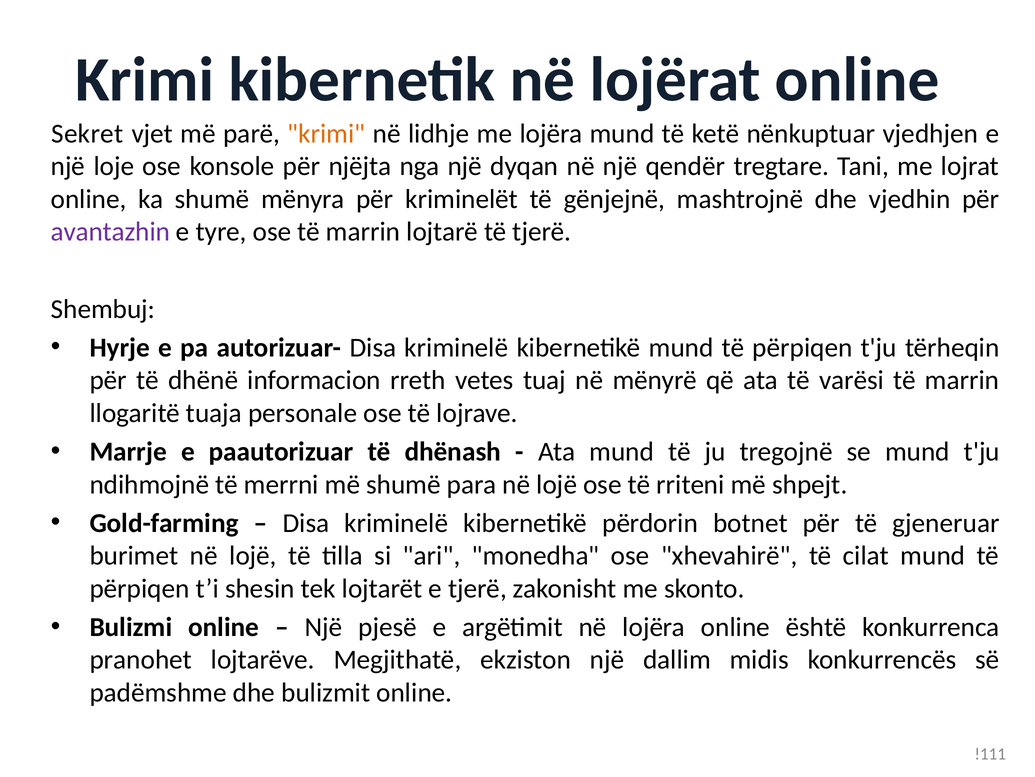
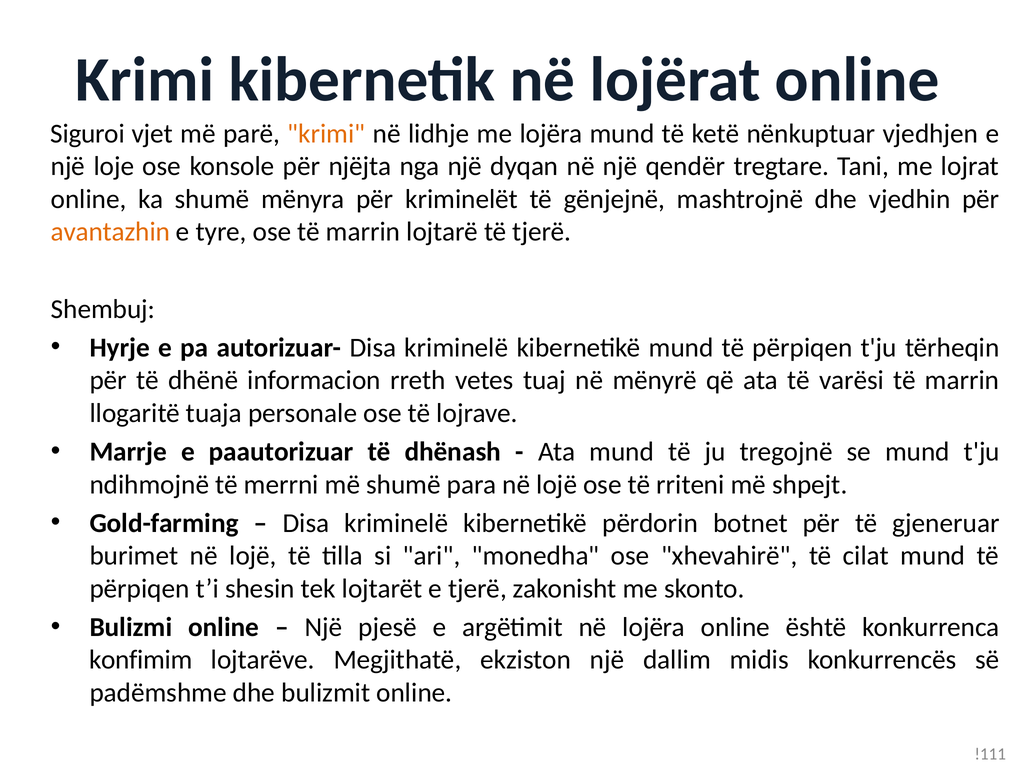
Sekret: Sekret -> Siguroi (88, 133)
avantazhin colour: purple -> orange (110, 232)
pranohet: pranohet -> konfimim (141, 659)
